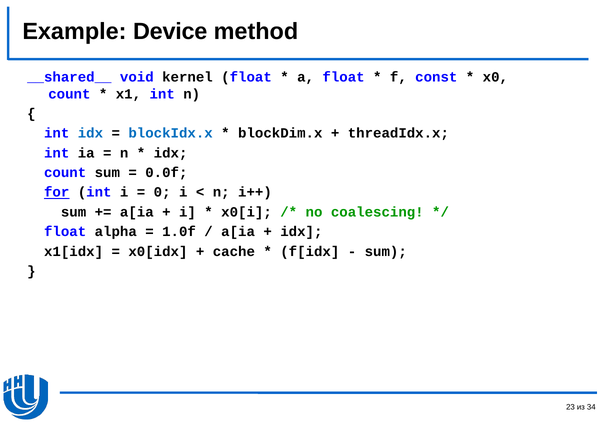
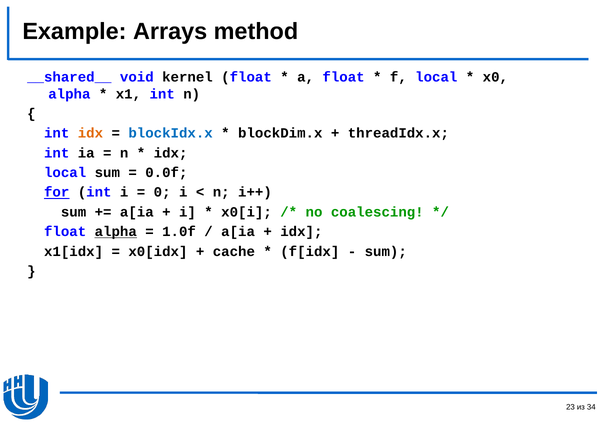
Device: Device -> Arrays (170, 32)
f const: const -> local (436, 77)
count: count -> alpha (69, 94)
idx colour: blue -> orange (90, 133)
count: count -> local (65, 173)
alpha underline: none -> present (116, 232)
